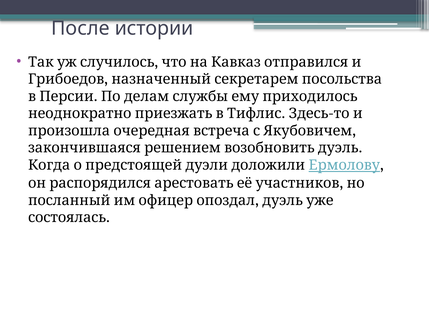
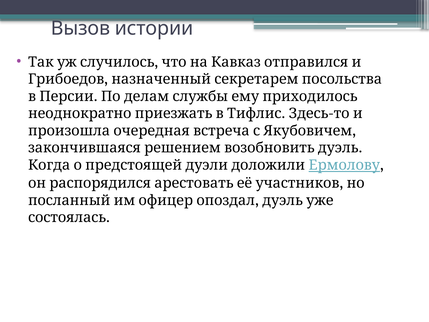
После: После -> Вызов (80, 28)
